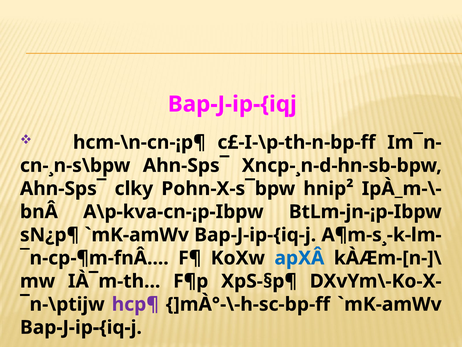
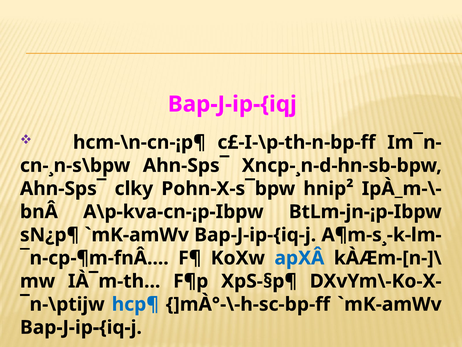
hcp¶ colour: purple -> blue (135, 304)
